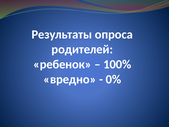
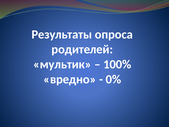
ребенок: ребенок -> мультик (62, 64)
